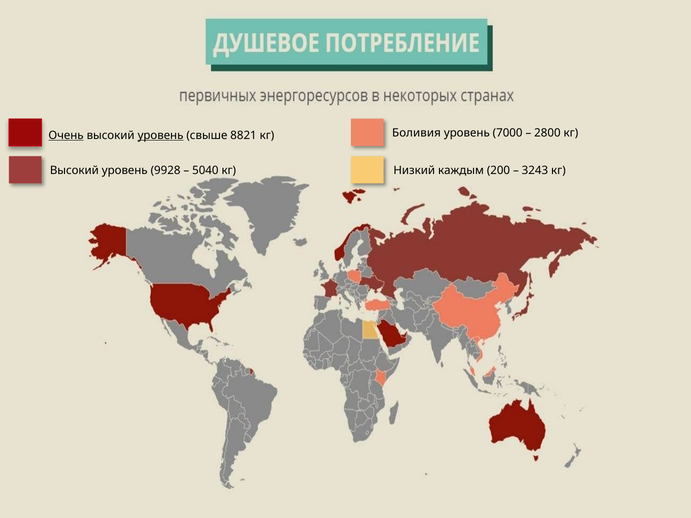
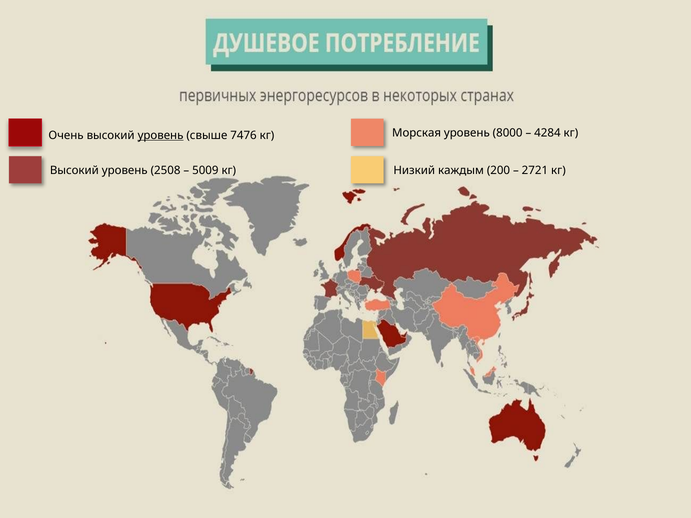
Боливия: Боливия -> Морская (417, 133)
7000: 7000 -> 8000 (508, 133)
2800: 2800 -> 4284 (547, 133)
Очень underline: present -> none (66, 135)
8821: 8821 -> 7476 (244, 135)
9928: 9928 -> 2508 (166, 170)
5040: 5040 -> 5009 (205, 170)
3243: 3243 -> 2721 (535, 170)
